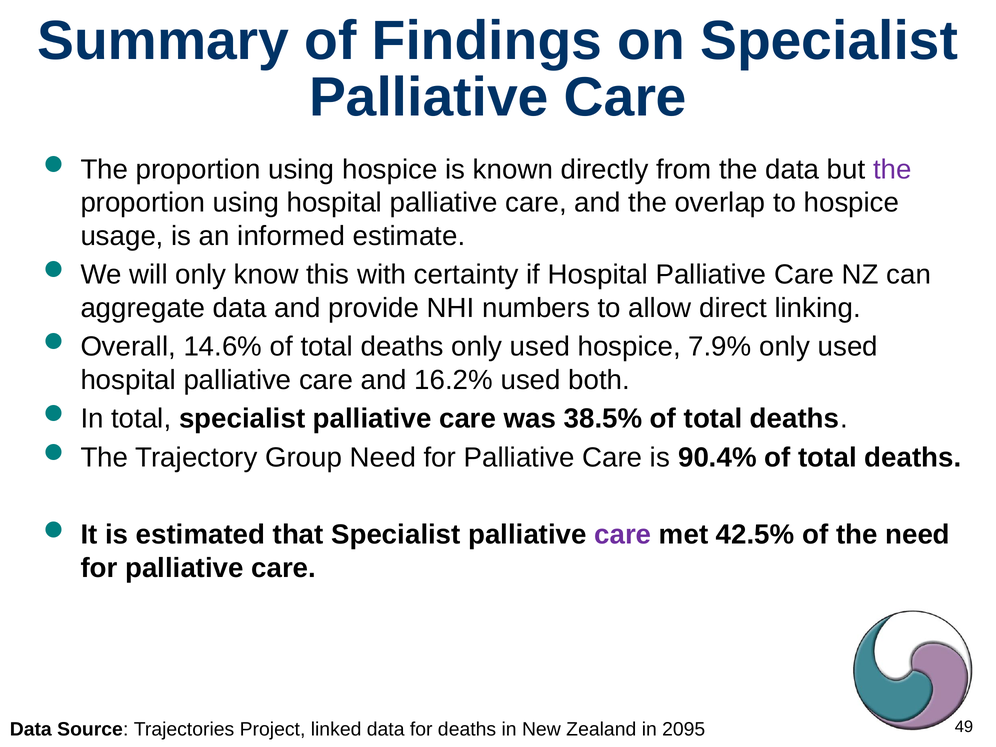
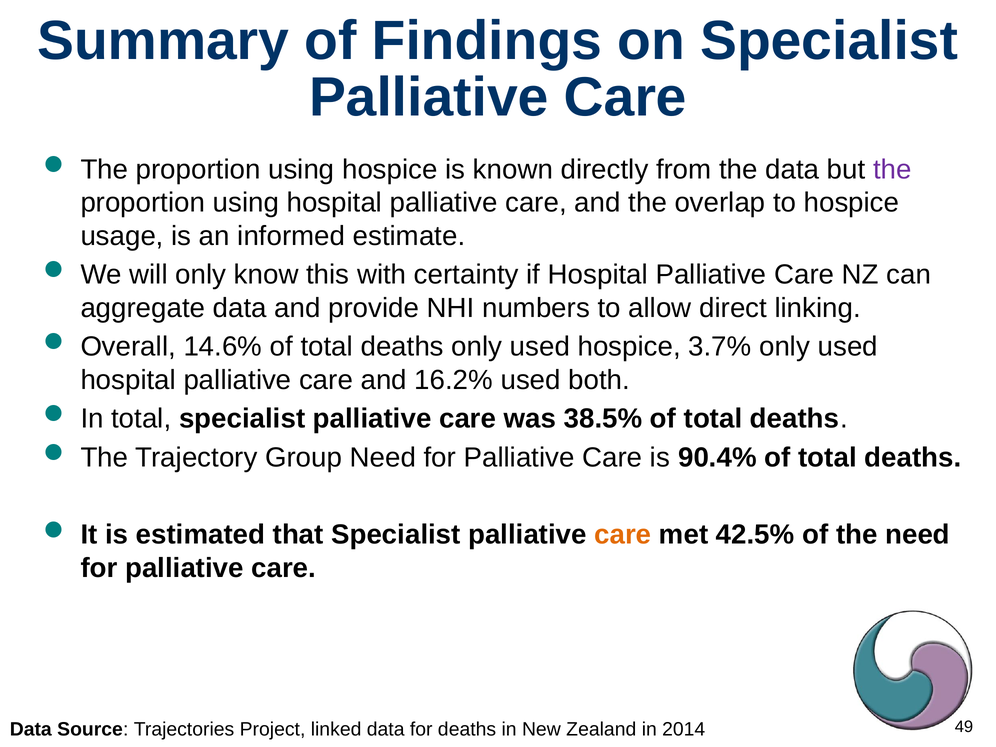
7.9%: 7.9% -> 3.7% (720, 347)
care colour: purple -> orange (623, 535)
2095: 2095 -> 2014 (684, 730)
